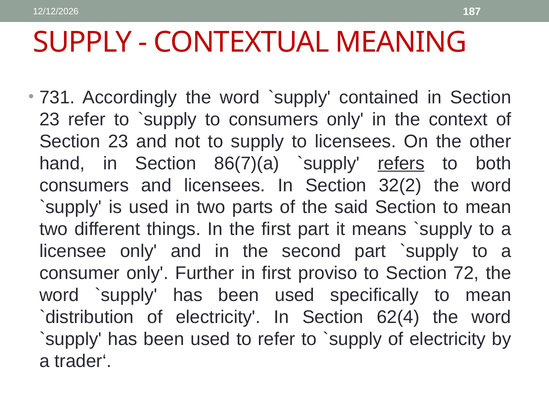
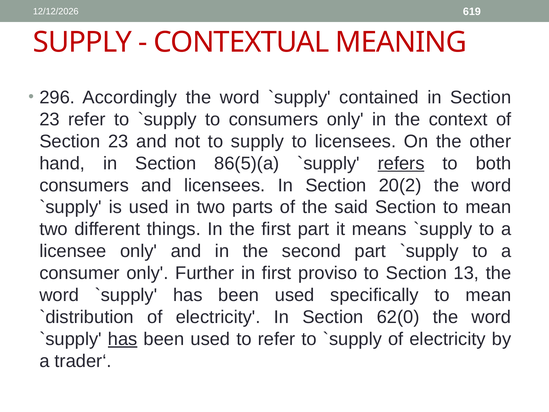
187: 187 -> 619 (472, 12)
731: 731 -> 296 (57, 97)
86(7)(a: 86(7)(a -> 86(5)(a (247, 163)
32(2: 32(2 -> 20(2 (400, 185)
72: 72 -> 13 (466, 273)
62(4: 62(4 -> 62(0 (398, 317)
has underline: none -> present (123, 339)
